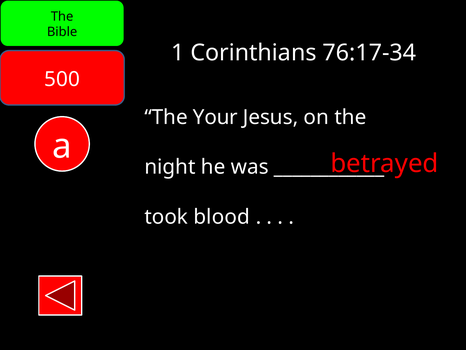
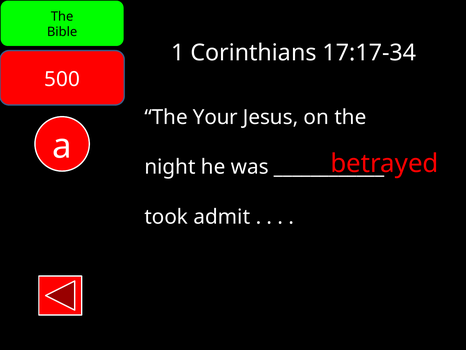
76:17-34: 76:17-34 -> 17:17-34 (369, 53)
blood: blood -> admit (222, 217)
